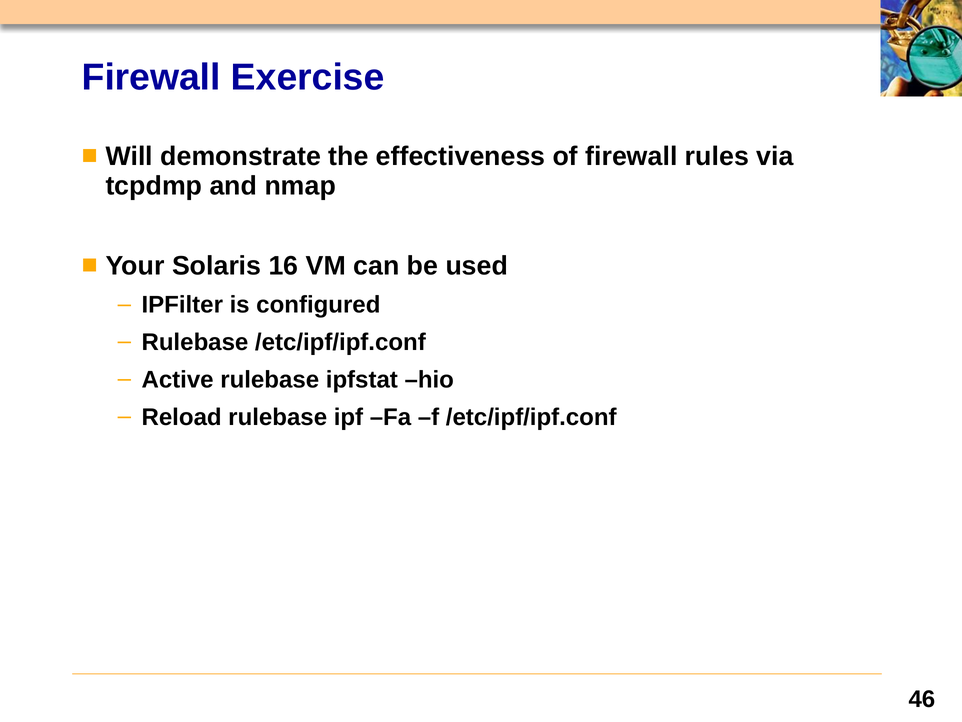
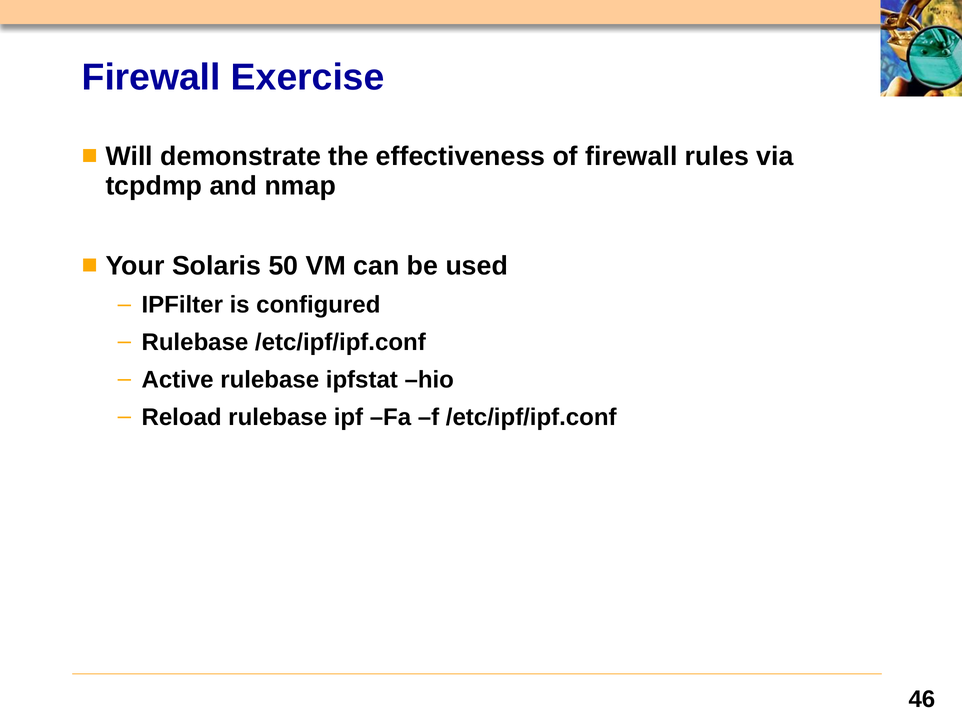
16: 16 -> 50 (283, 266)
